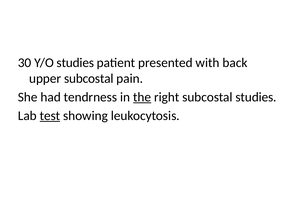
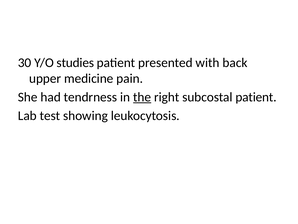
upper subcostal: subcostal -> medicine (89, 78)
subcostal studies: studies -> patient (256, 97)
test underline: present -> none (50, 116)
